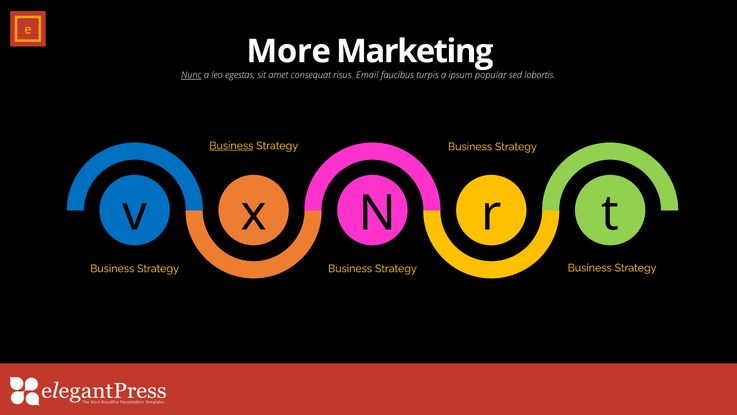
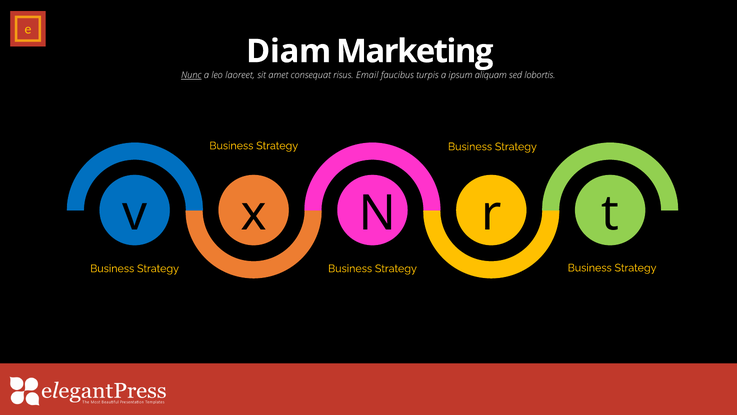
More: More -> Diam (289, 51)
egestas: egestas -> laoreet (240, 75)
popular: popular -> aliquam (491, 75)
Business underline: present -> none (231, 146)
